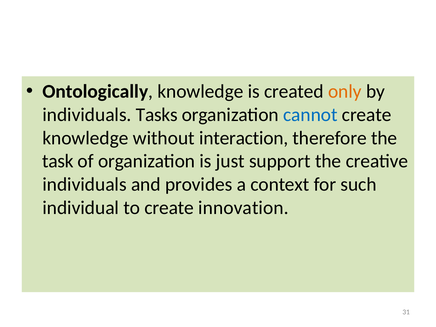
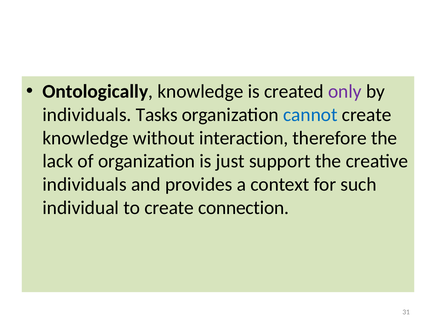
only colour: orange -> purple (345, 91)
task: task -> lack (58, 161)
innovation: innovation -> connection (244, 208)
